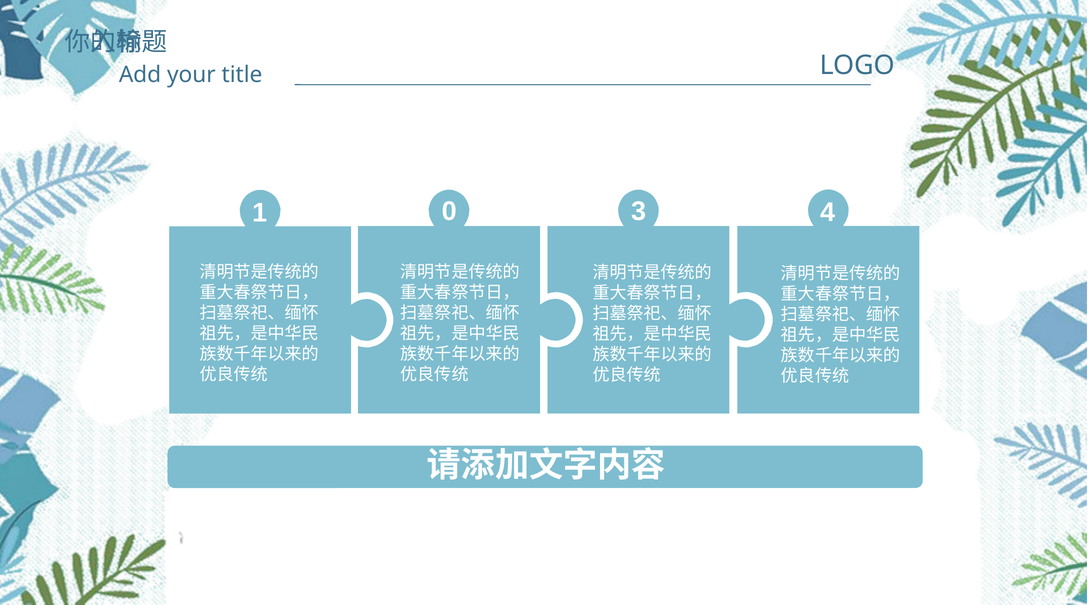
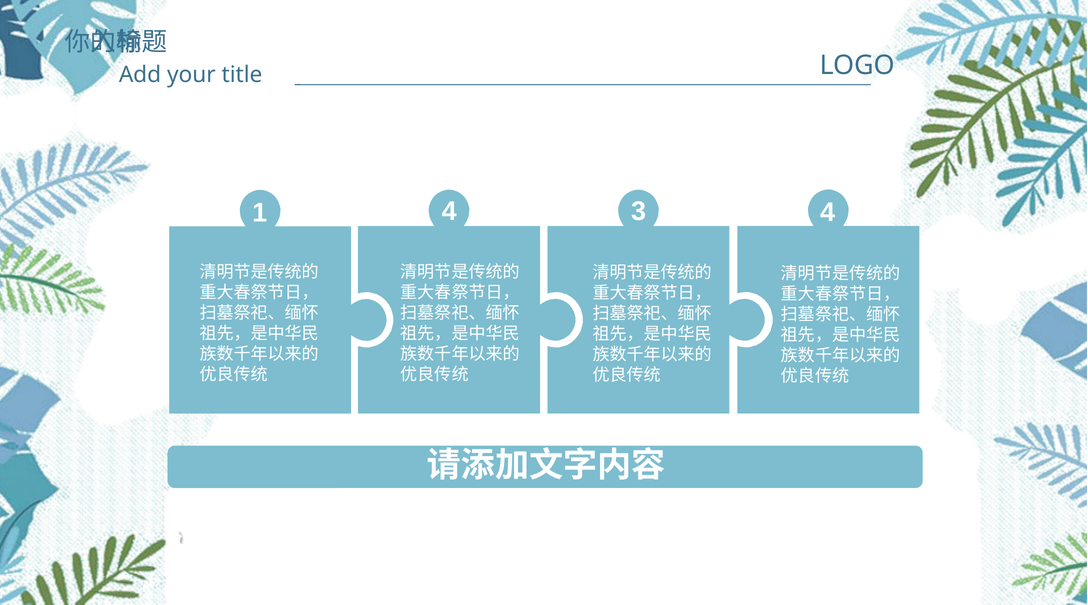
0: 0 -> 4 (449, 211)
